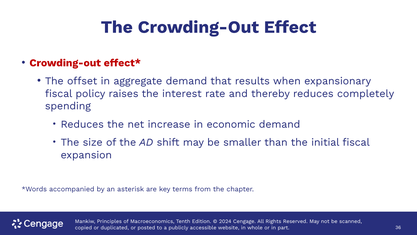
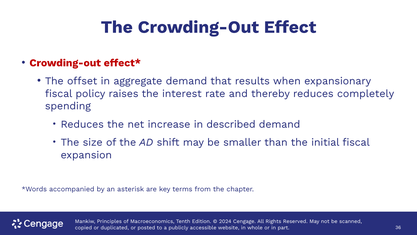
economic: economic -> described (231, 124)
